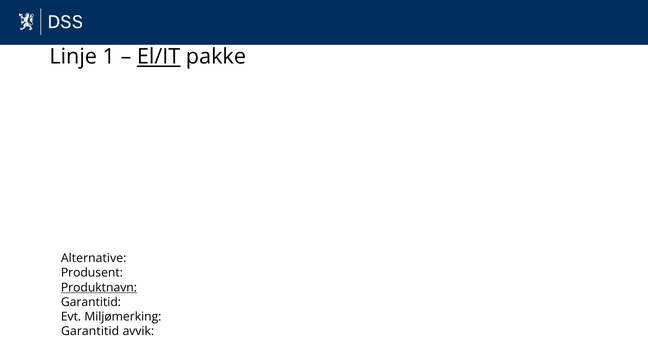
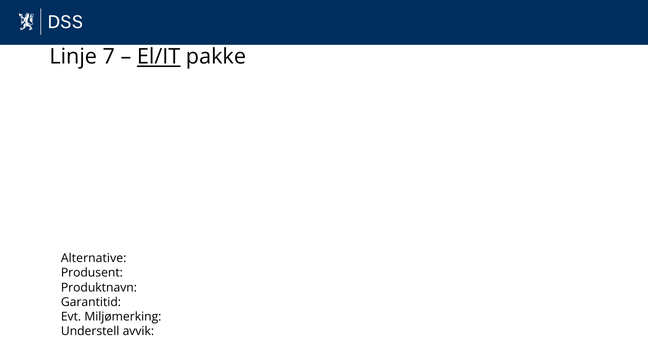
1: 1 -> 7 (109, 57)
Produktnavn underline: present -> none (99, 288)
Garantitid: Garantitid -> Understell (90, 332)
